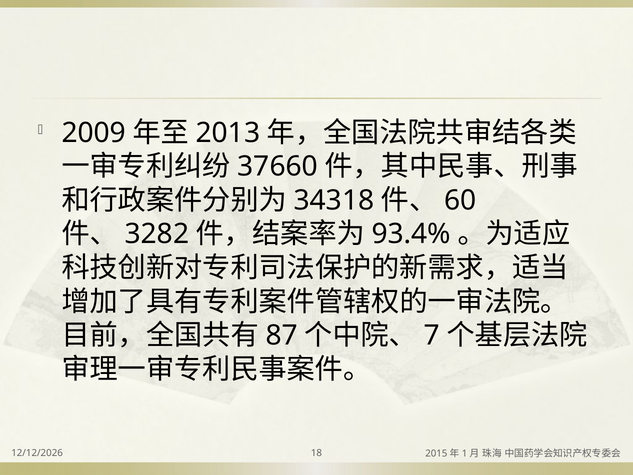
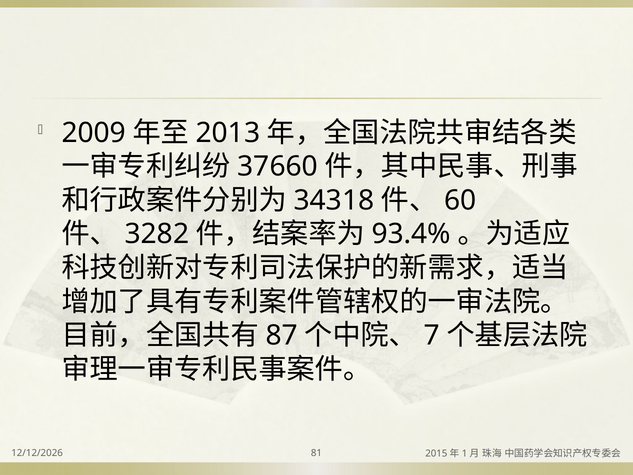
18: 18 -> 81 (316, 453)
